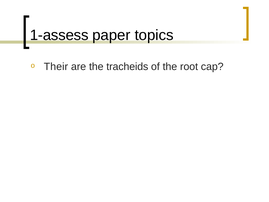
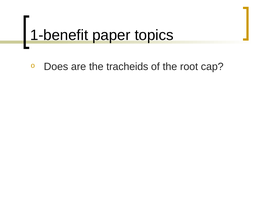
1-assess: 1-assess -> 1-benefit (59, 35)
Their: Their -> Does (56, 67)
